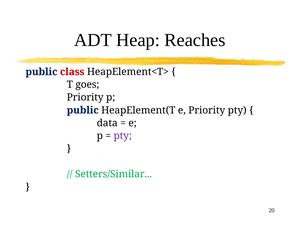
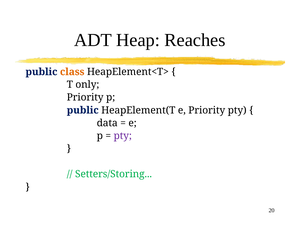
class colour: red -> orange (72, 72)
goes: goes -> only (87, 85)
Setters/Similar: Setters/Similar -> Setters/Storing (114, 174)
